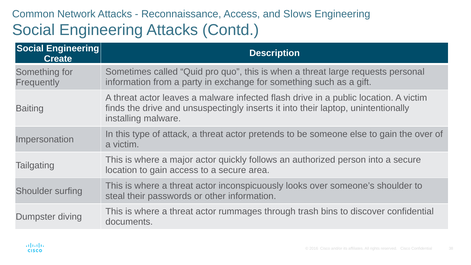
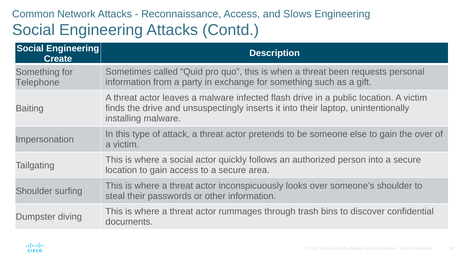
large: large -> been (339, 72)
Frequently: Frequently -> Telephone (38, 82)
a major: major -> social (181, 160)
